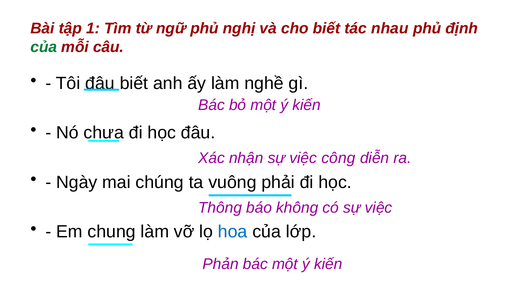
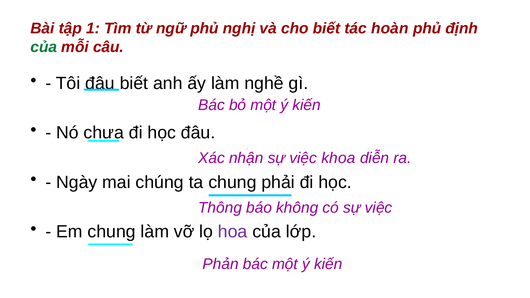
nhau: nhau -> hoàn (390, 29)
công: công -> khoa (338, 158)
ta vuông: vuông -> chung (232, 182)
hoa colour: blue -> purple (233, 232)
